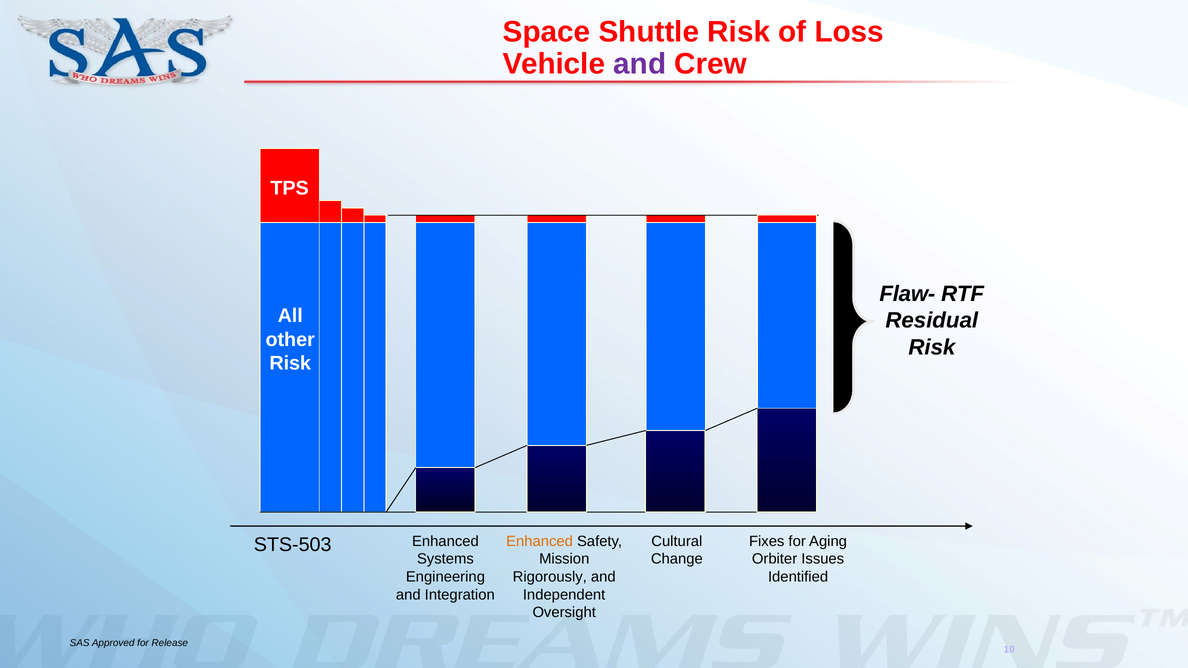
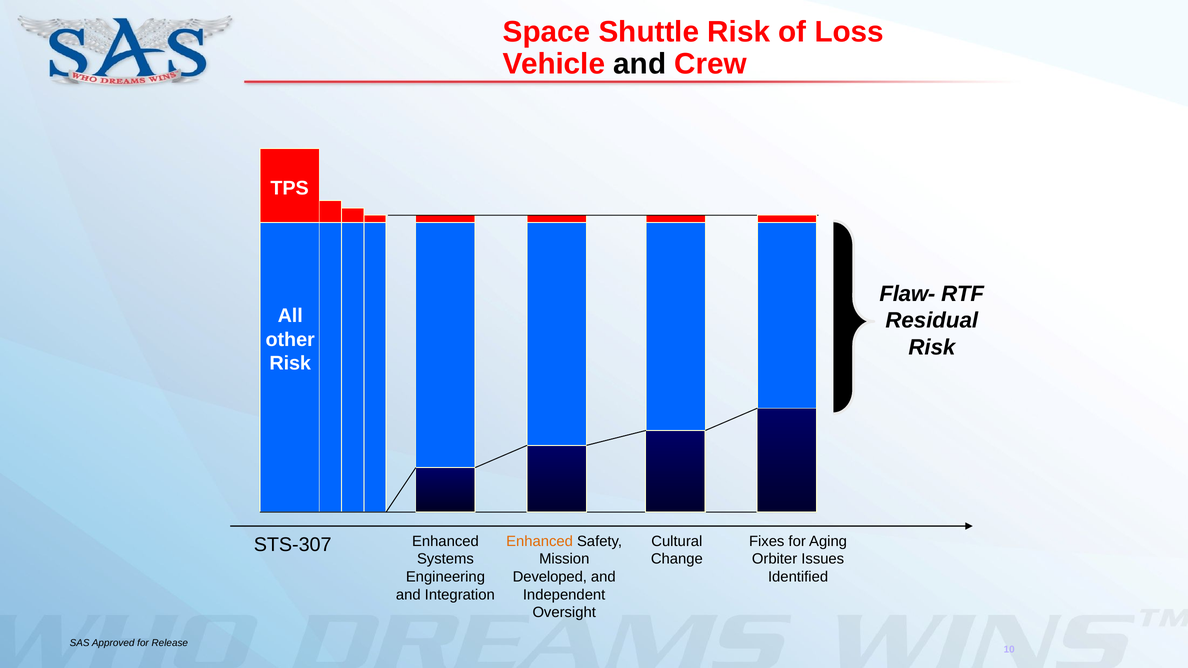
and colour: purple -> black (640, 64)
STS-503: STS-503 -> STS-307 (293, 545)
Rigorously: Rigorously -> Developed (550, 577)
